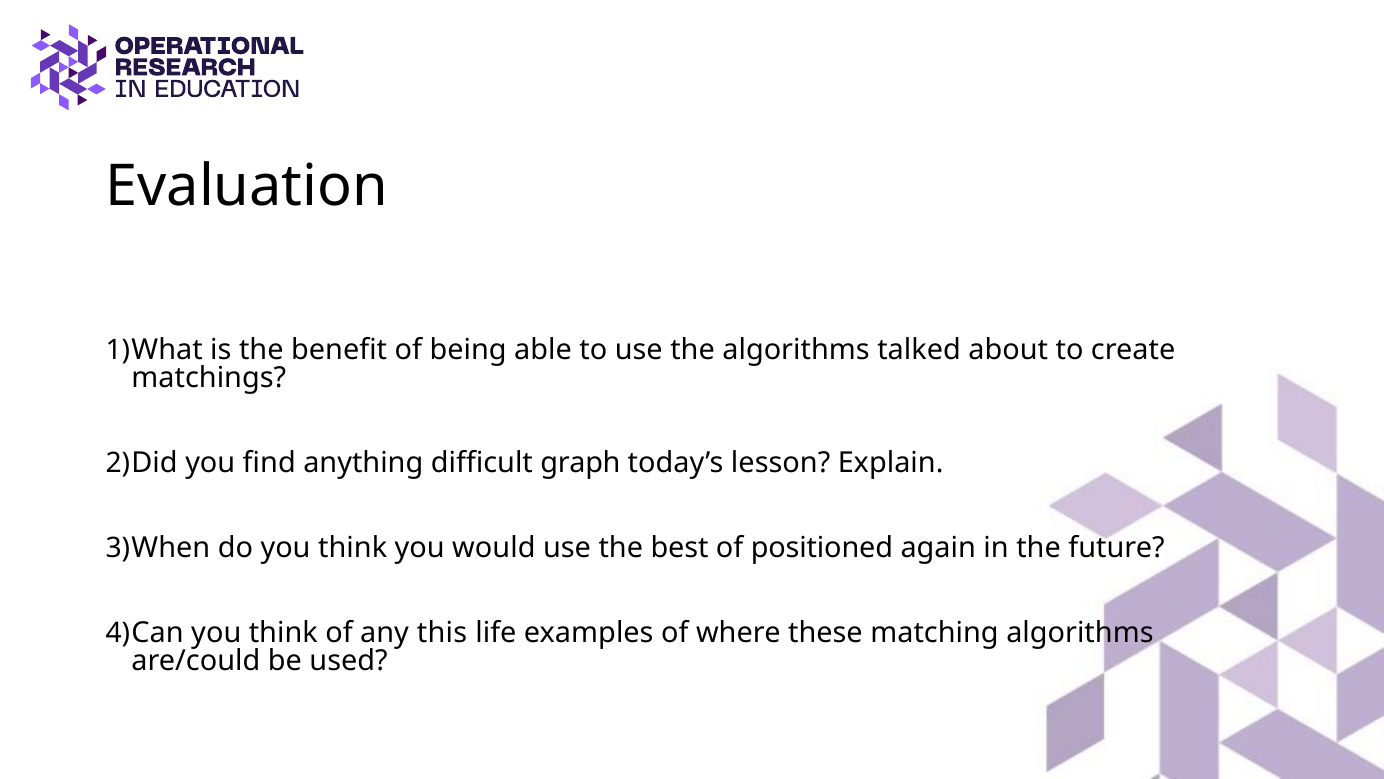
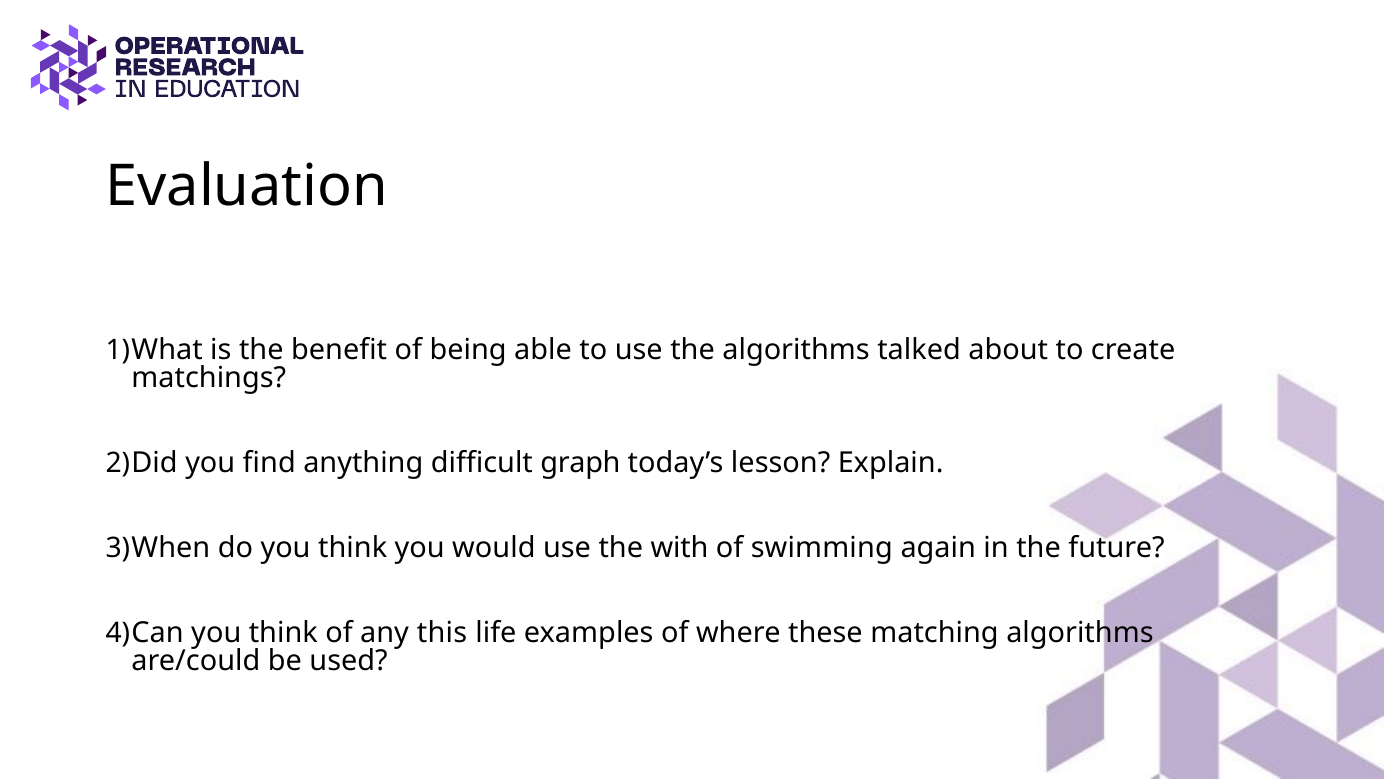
best: best -> with (680, 547)
positioned: positioned -> swimming (822, 547)
